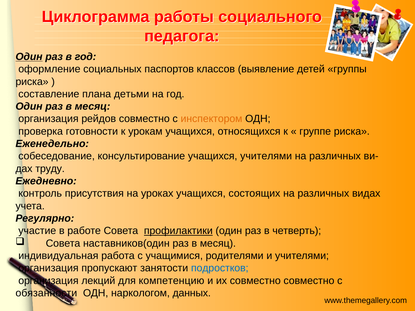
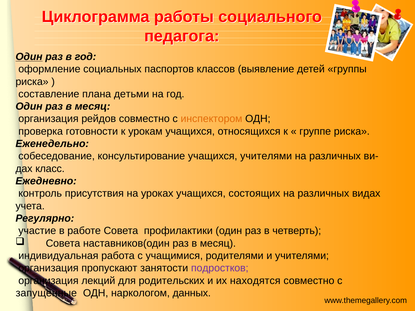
труду: труду -> класс (50, 169)
профилактики underline: present -> none (178, 231)
подростков colour: blue -> purple (220, 268)
компетенцию: компетенцию -> родительских (172, 281)
их совместно: совместно -> находятся (255, 281)
обязанности: обязанности -> запущенные (46, 293)
